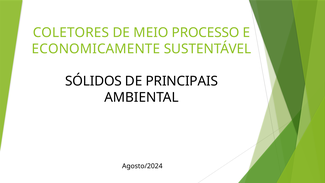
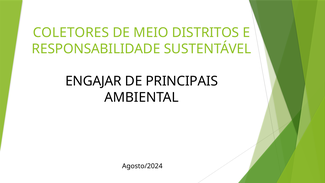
PROCESSO: PROCESSO -> DISTRITOS (206, 33)
ECONOMICAMENTE: ECONOMICAMENTE -> RESPONSABILIDADE (96, 49)
SÓLIDOS: SÓLIDOS -> ENGAJAR (93, 81)
